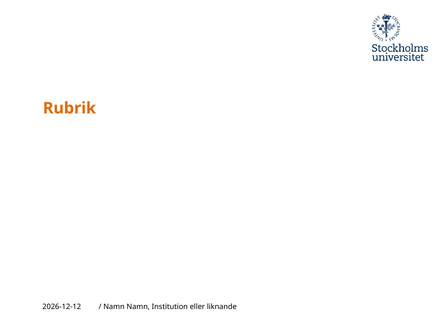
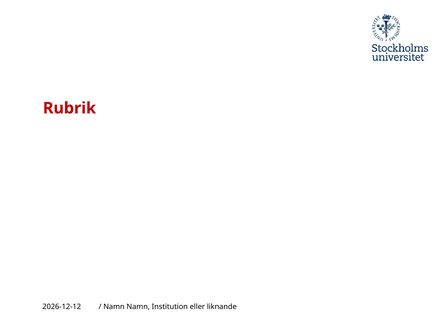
Rubrik colour: orange -> red (69, 108)
